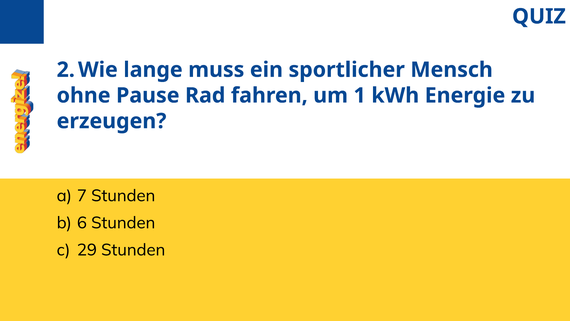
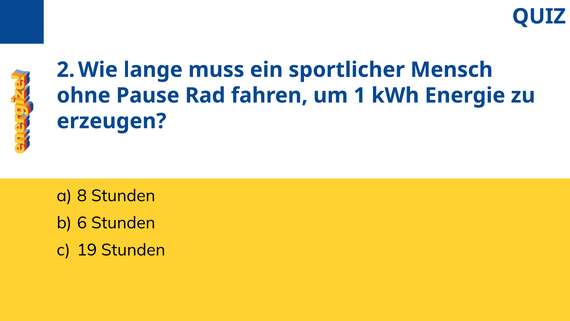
7: 7 -> 8 (82, 195)
29: 29 -> 19 (87, 250)
